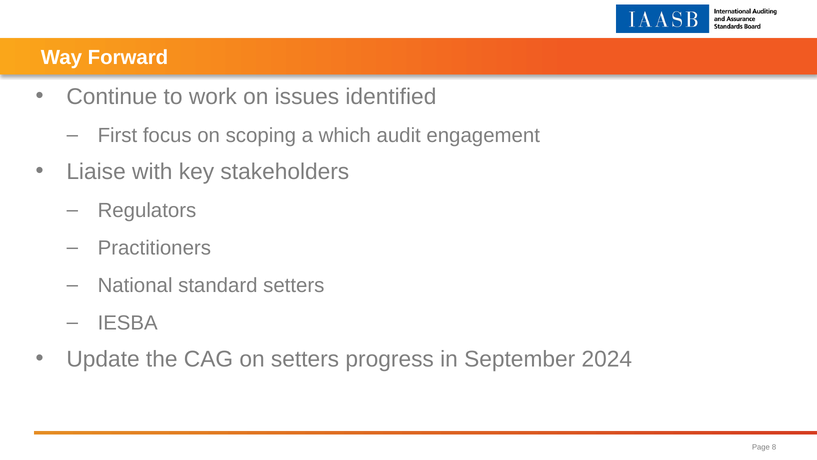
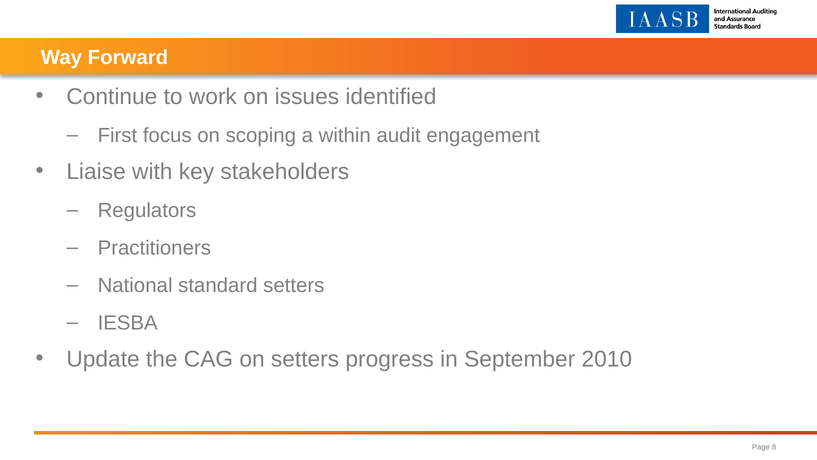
which: which -> within (345, 135)
2024: 2024 -> 2010 (607, 359)
